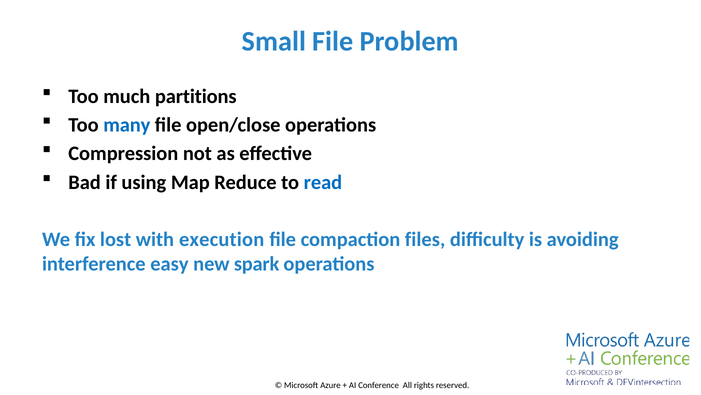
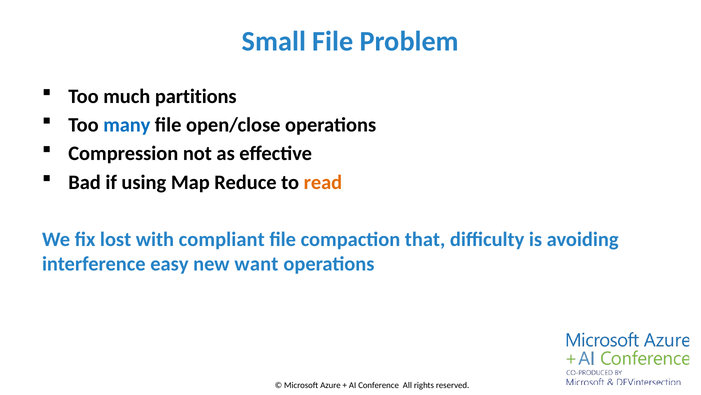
read colour: blue -> orange (323, 182)
execution: execution -> compliant (222, 239)
files: files -> that (425, 239)
spark: spark -> want (256, 264)
